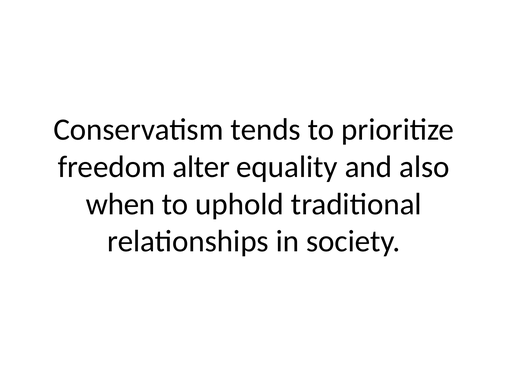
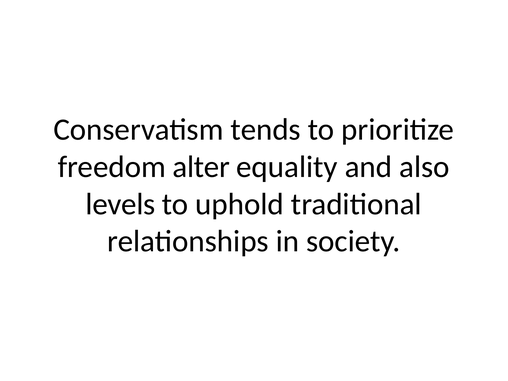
when: when -> levels (120, 204)
